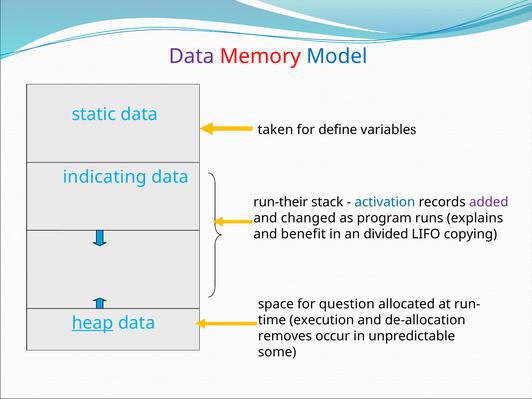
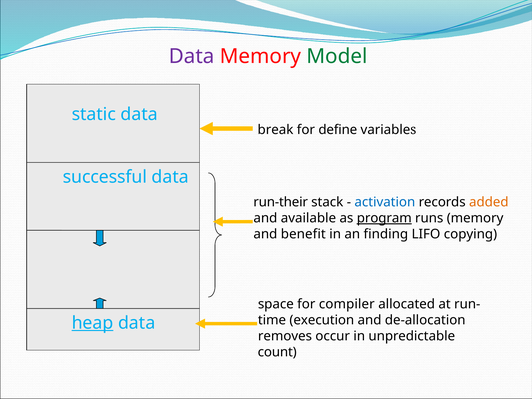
Model colour: blue -> green (337, 56)
taken: taken -> break (275, 130)
indicating: indicating -> successful (105, 177)
added colour: purple -> orange (489, 202)
changed: changed -> available (308, 218)
program underline: none -> present (384, 218)
runs explains: explains -> memory (475, 218)
divided: divided -> finding (386, 234)
question: question -> compiler (347, 304)
some: some -> count (277, 352)
